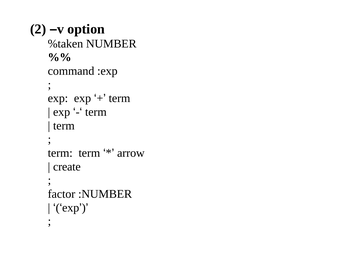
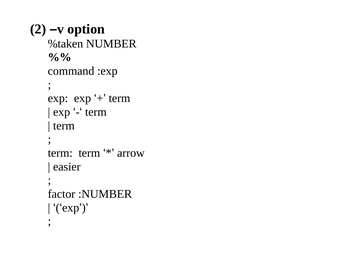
create: create -> easier (67, 167)
